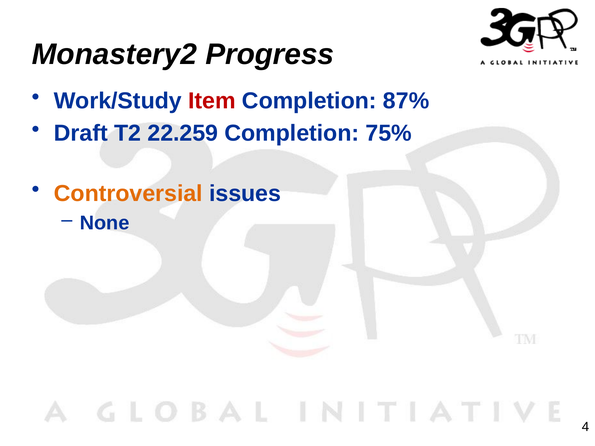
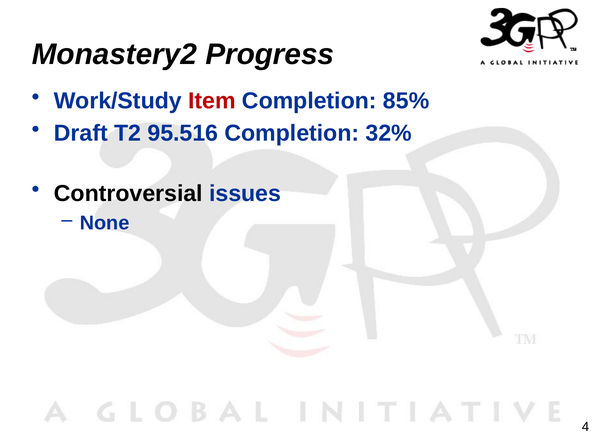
87%: 87% -> 85% (406, 101)
22.259: 22.259 -> 95.516 (183, 133)
75%: 75% -> 32% (389, 133)
Controversial colour: orange -> black (128, 194)
